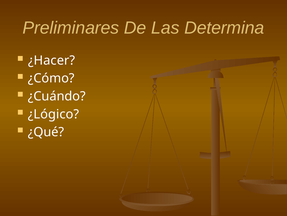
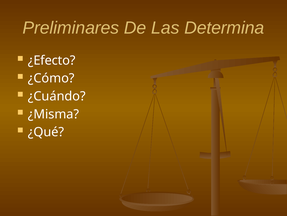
¿Hacer: ¿Hacer -> ¿Efecto (52, 60)
¿Lógico: ¿Lógico -> ¿Misma (54, 114)
